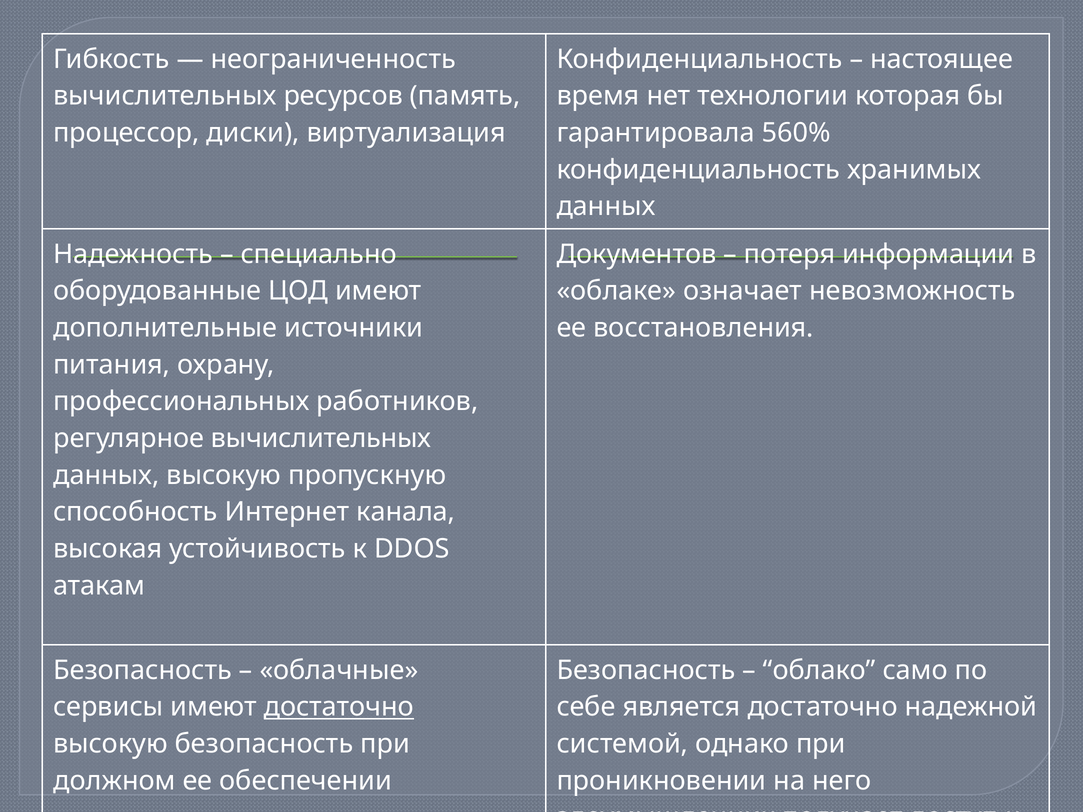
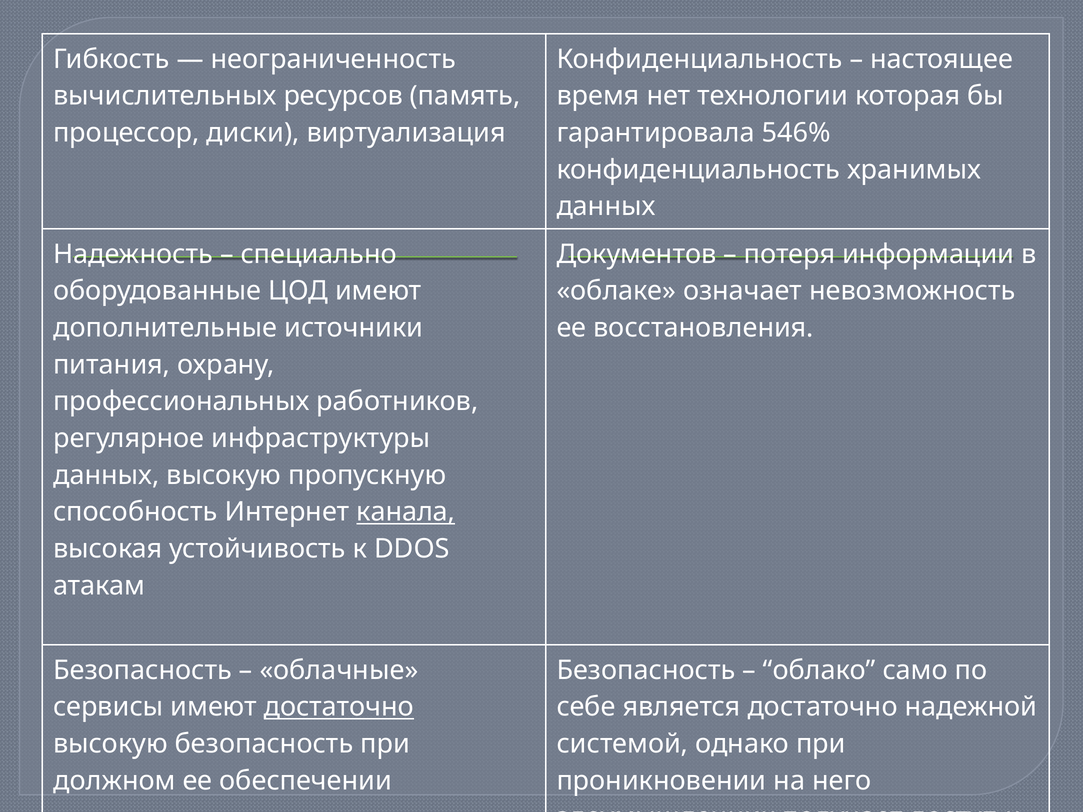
560%: 560% -> 546% (796, 133)
регулярное вычислительных: вычислительных -> инфраструктуры (321, 438)
канала underline: none -> present (406, 512)
